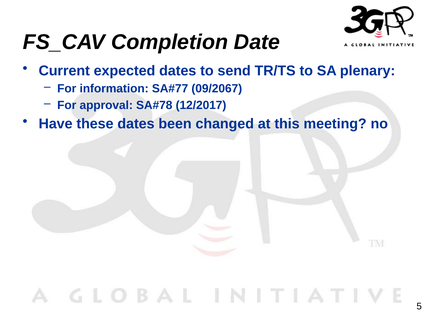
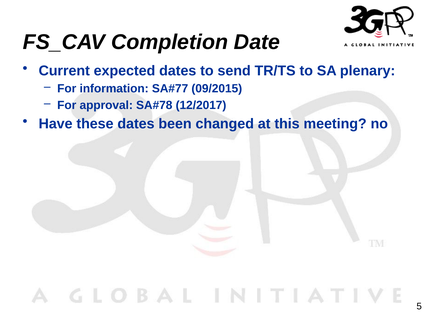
09/2067: 09/2067 -> 09/2015 (217, 88)
